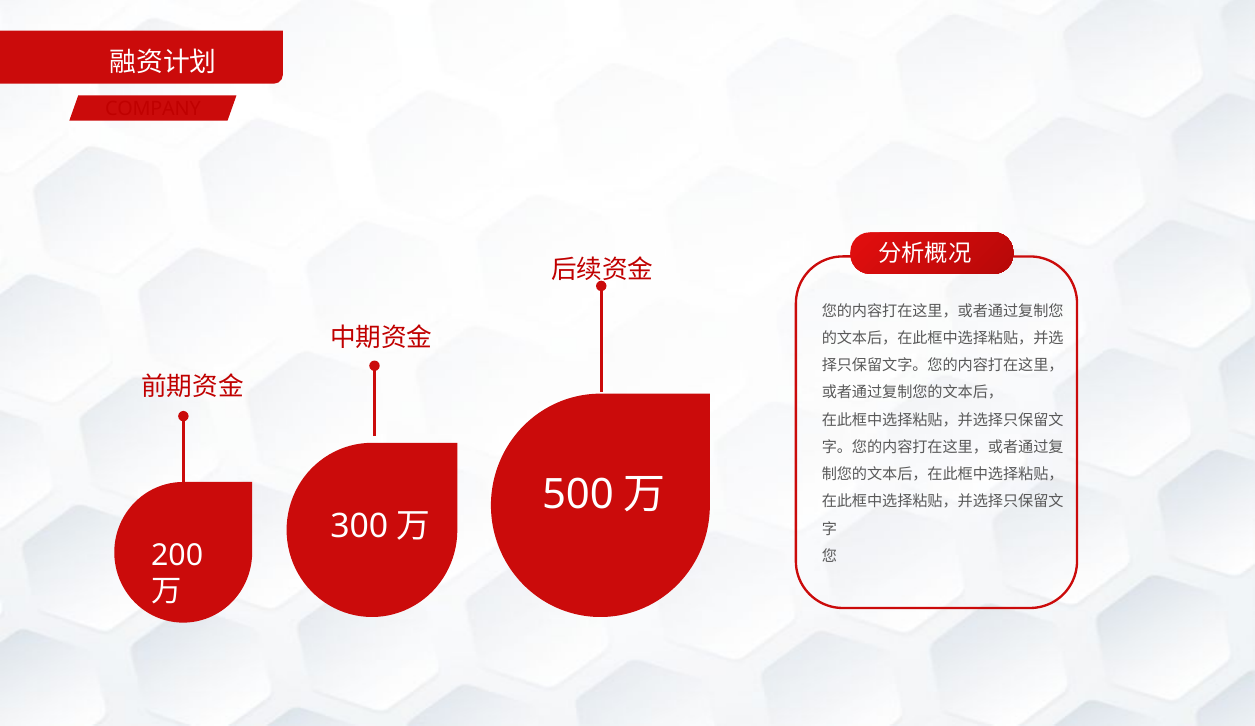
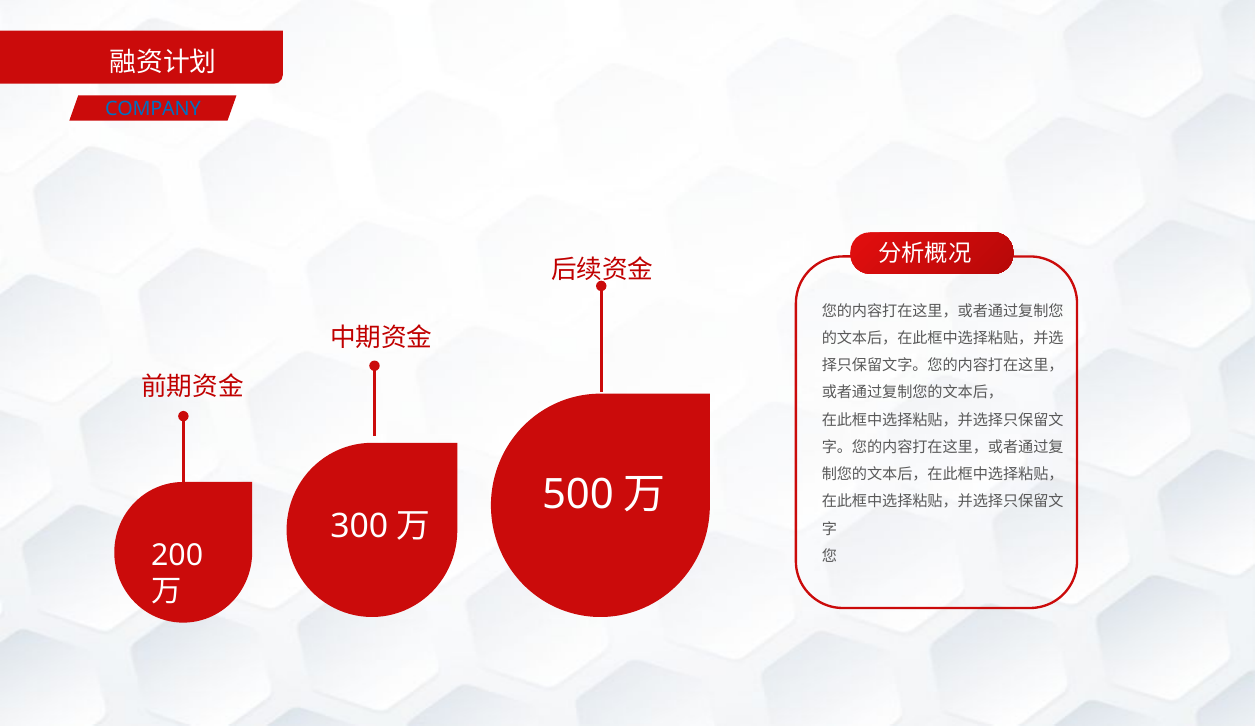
COMPANY colour: red -> blue (153, 110)
